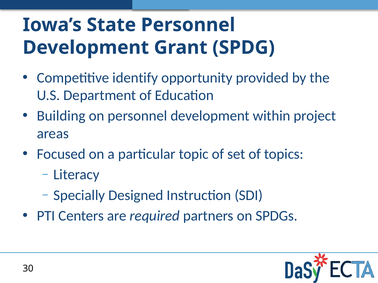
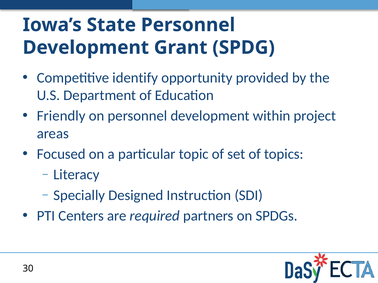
Building: Building -> Friendly (61, 116)
